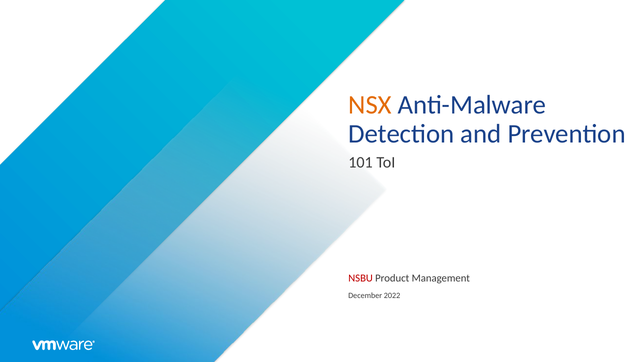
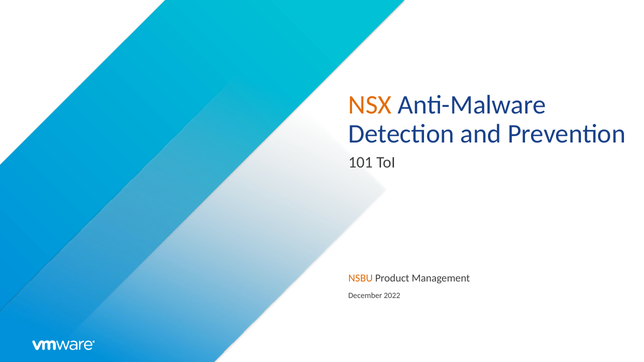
NSBU colour: red -> orange (361, 279)
